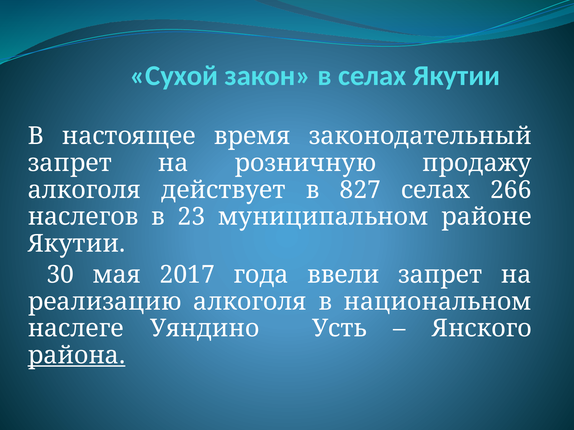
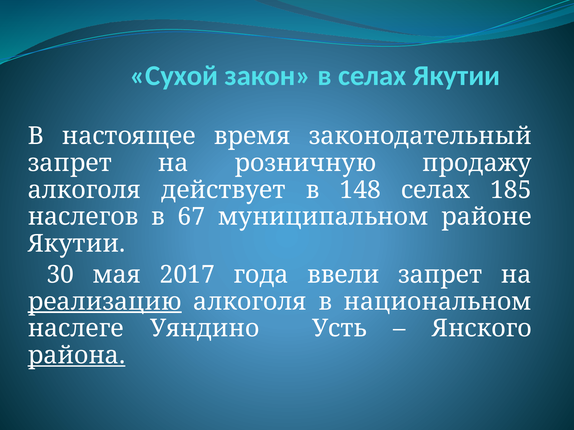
827: 827 -> 148 (360, 190)
266: 266 -> 185 (511, 190)
23: 23 -> 67 (191, 217)
реализацию underline: none -> present (105, 302)
